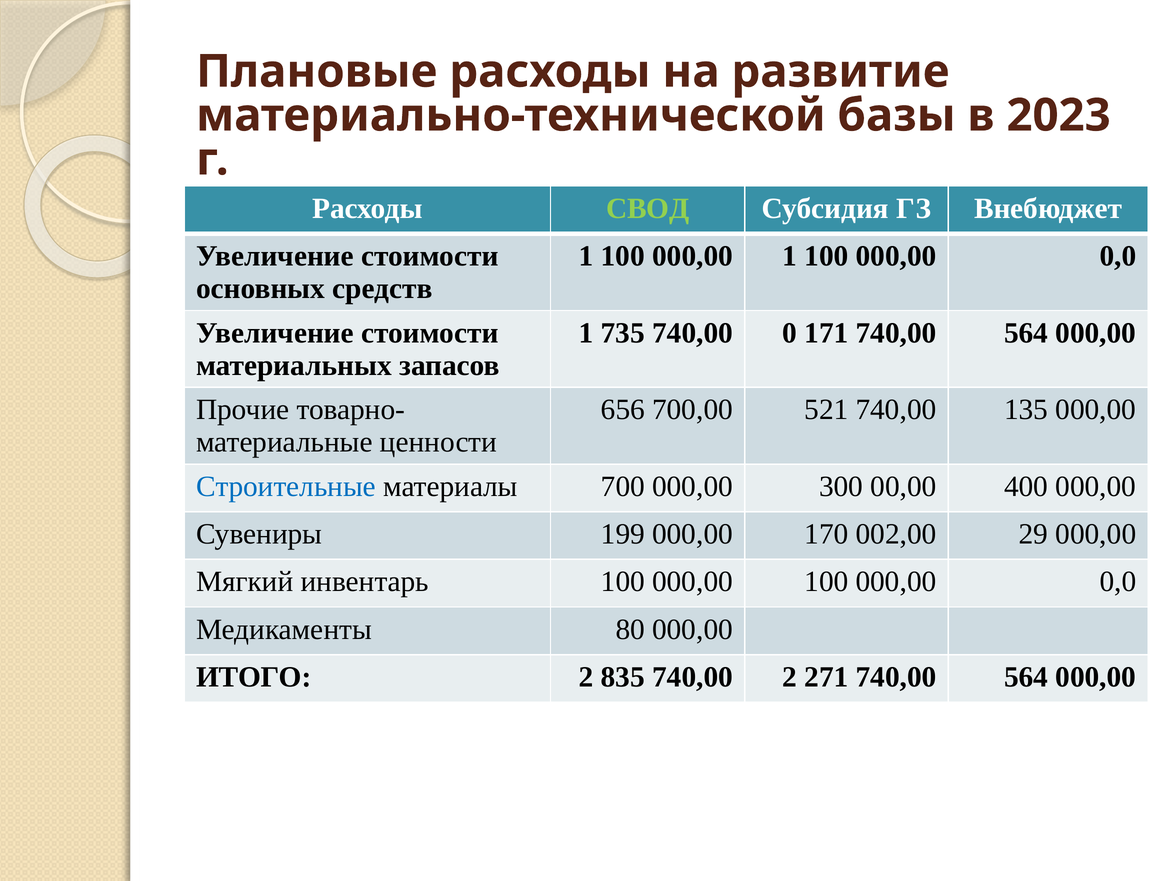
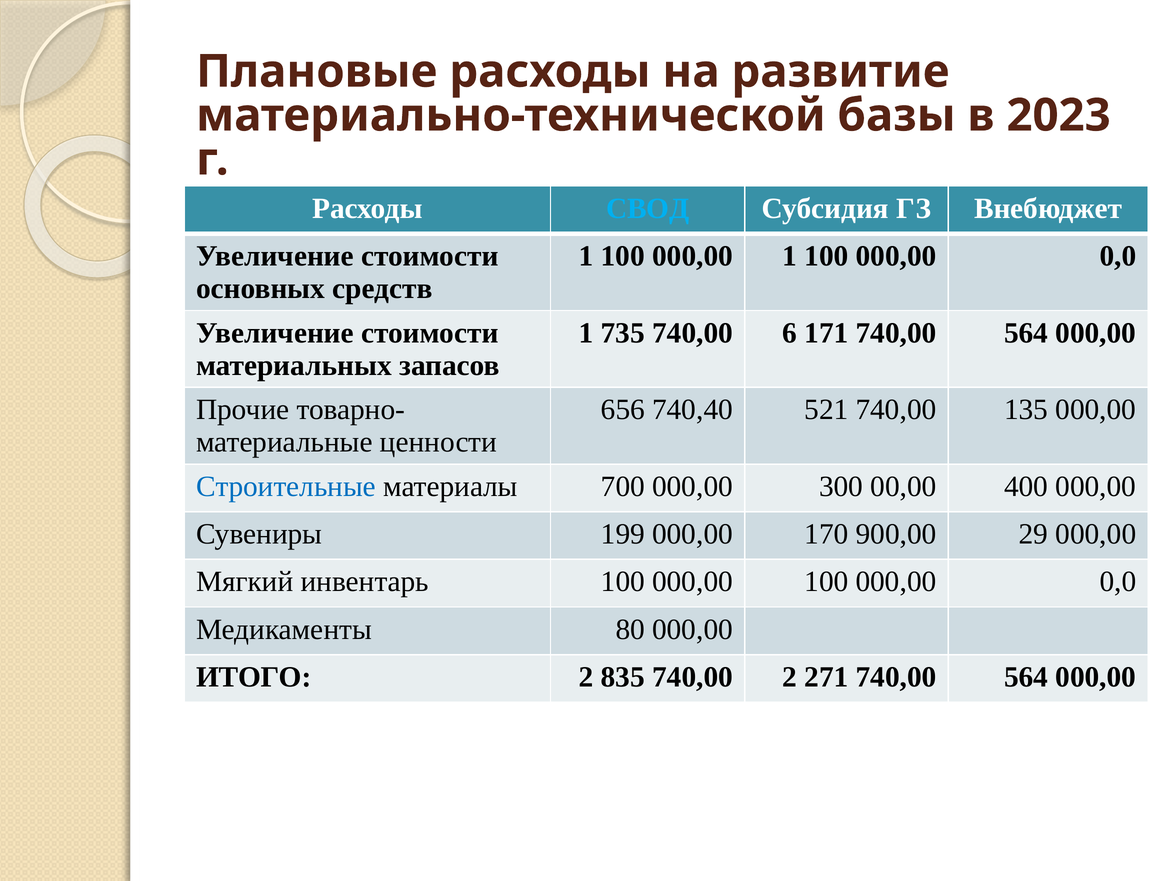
СВОД colour: light green -> light blue (648, 208)
0: 0 -> 6 (790, 333)
700,00: 700,00 -> 740,40 (692, 410)
002,00: 002,00 -> 900,00 (896, 534)
